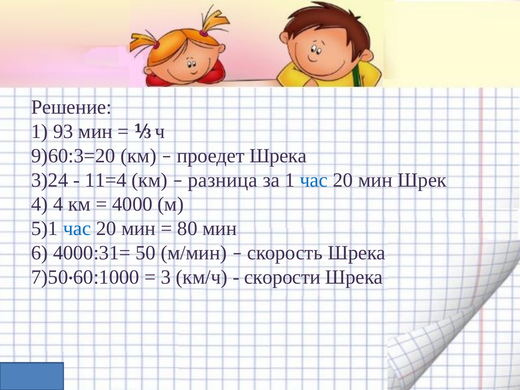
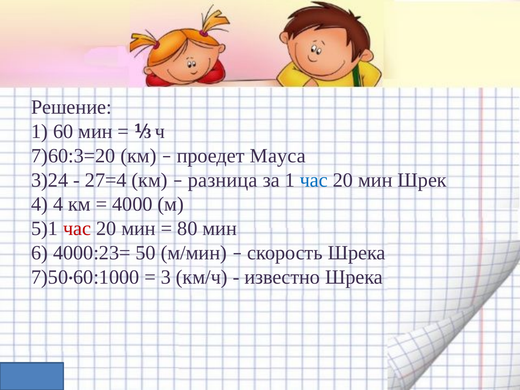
93: 93 -> 60 (63, 131)
9)60:3=20: 9)60:3=20 -> 7)60:3=20 (73, 156)
проедет Шрека: Шрека -> Мауса (278, 156)
11=4: 11=4 -> 27=4 (106, 180)
час colour: blue -> red (77, 229)
4000:31=: 4000:31= -> 4000:23= (92, 253)
скорости: скорости -> известно (282, 277)
